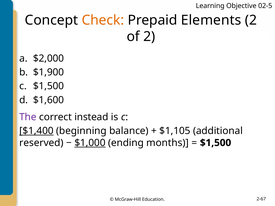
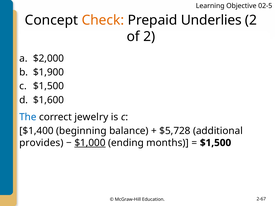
Elements: Elements -> Underlies (211, 20)
The colour: purple -> blue (28, 117)
instead: instead -> jewelry (91, 117)
$1,400 underline: present -> none (36, 131)
$1,105: $1,105 -> $5,728 (175, 131)
reserved: reserved -> provides (41, 143)
